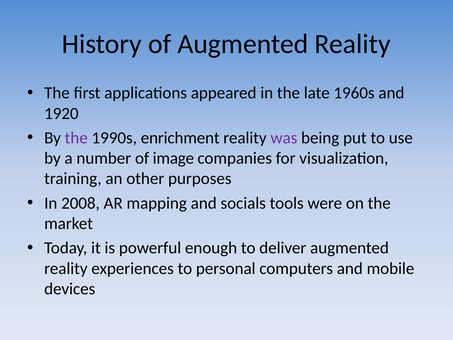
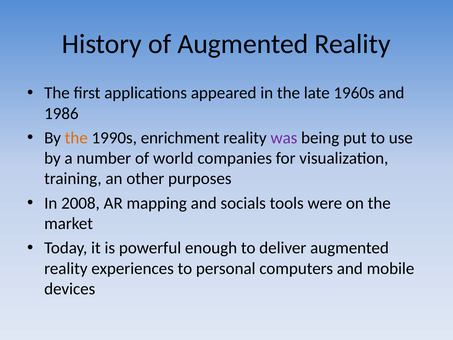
1920: 1920 -> 1986 (61, 113)
the colour: purple -> orange (76, 138)
image: image -> world (173, 158)
